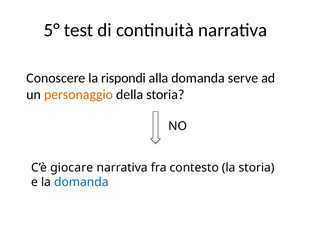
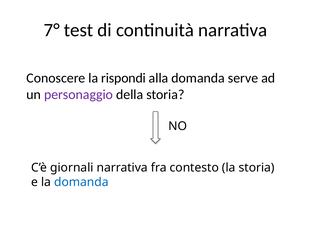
5°: 5° -> 7° (52, 30)
personaggio colour: orange -> purple (79, 95)
giocare: giocare -> giornali (72, 168)
